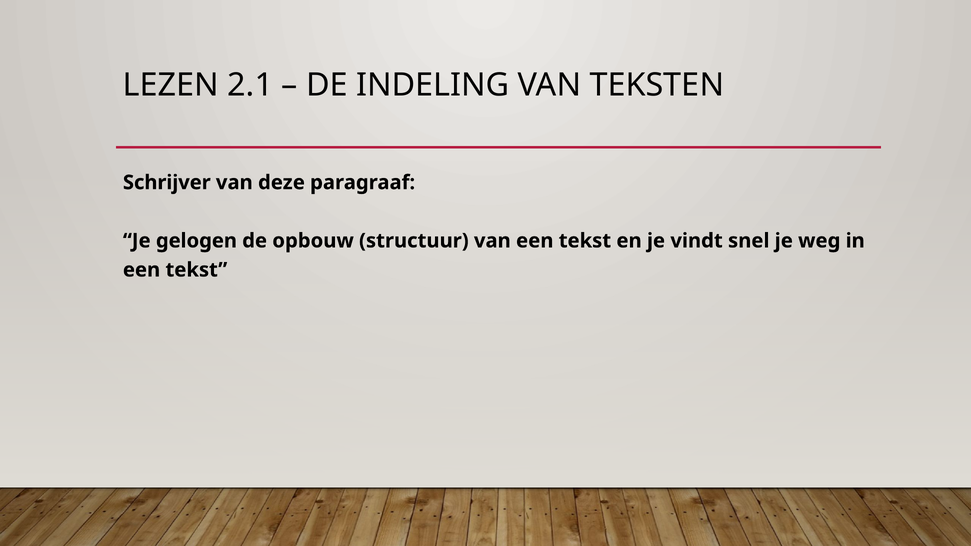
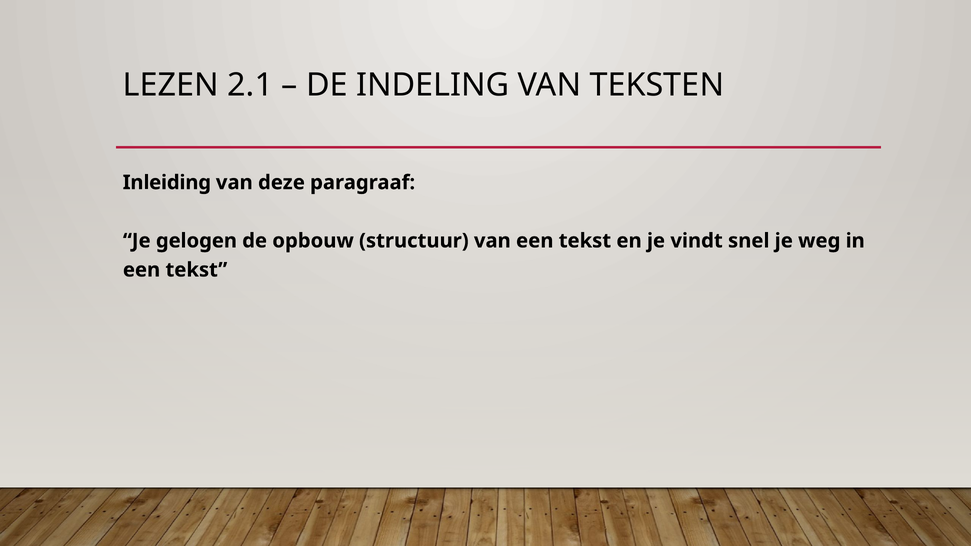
Schrijver: Schrijver -> Inleiding (167, 183)
